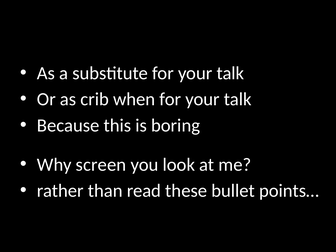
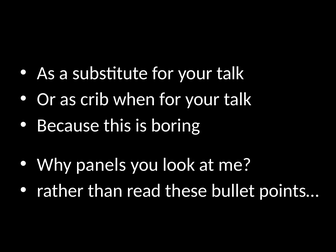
screen: screen -> panels (101, 165)
